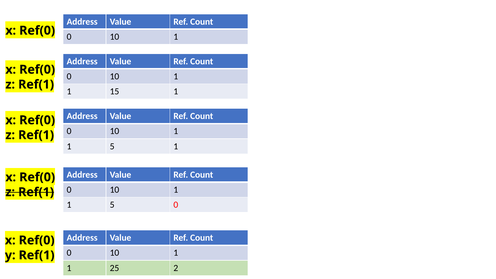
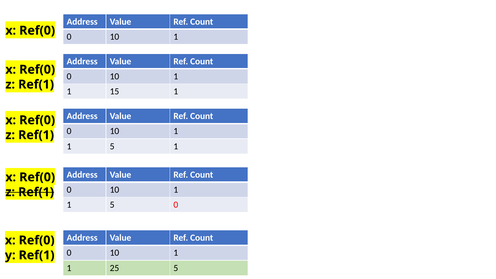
25 2: 2 -> 5 (176, 268)
